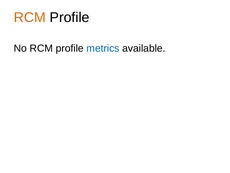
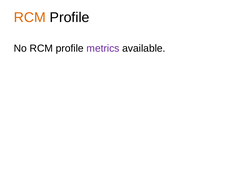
metrics colour: blue -> purple (103, 48)
